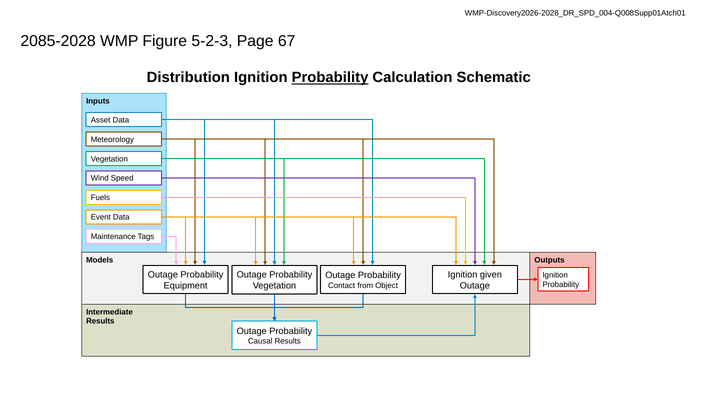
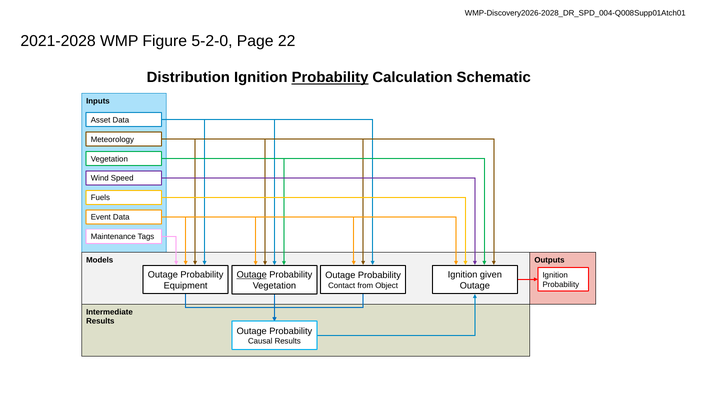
2085-2028: 2085-2028 -> 2021-2028 (58, 41)
5-2-3: 5-2-3 -> 5-2-0 (212, 41)
67: 67 -> 22 (287, 41)
Outage underline: none -> present (252, 275)
